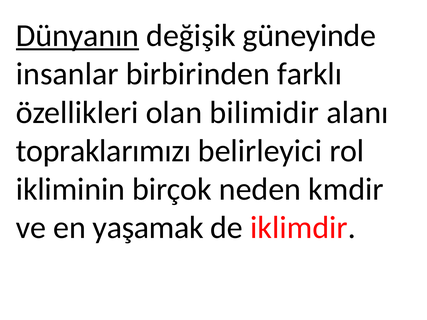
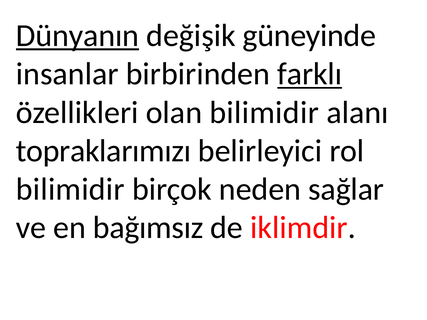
farklı underline: none -> present (310, 74)
ikliminin: ikliminin -> bilimidir (70, 189)
kmdir: kmdir -> sağlar (346, 189)
yaşamak: yaşamak -> bağımsız (148, 228)
